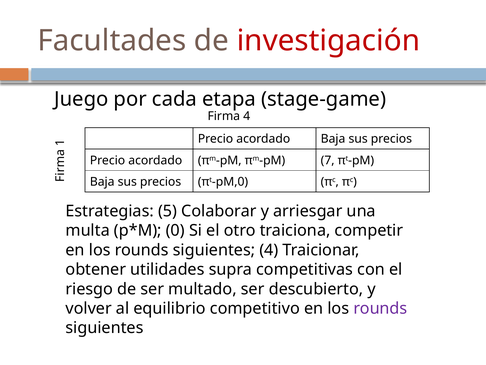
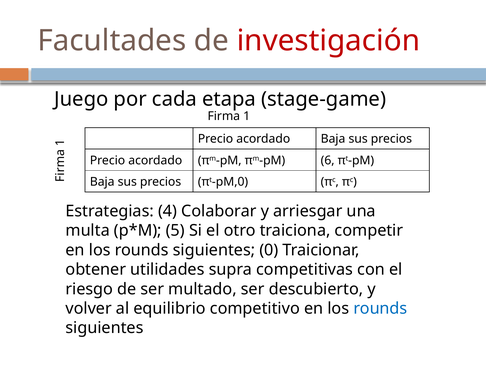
Firma 4: 4 -> 1 (247, 116)
7: 7 -> 6 (328, 160)
5: 5 -> 4 (168, 211)
0: 0 -> 5 (175, 230)
siguientes 4: 4 -> 0 (269, 250)
rounds colour: purple -> blue (380, 308)
